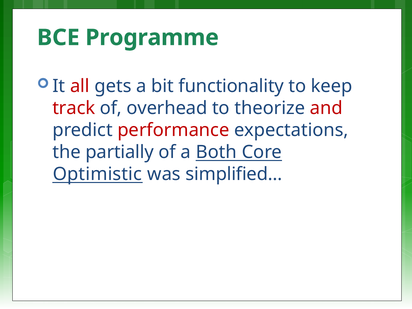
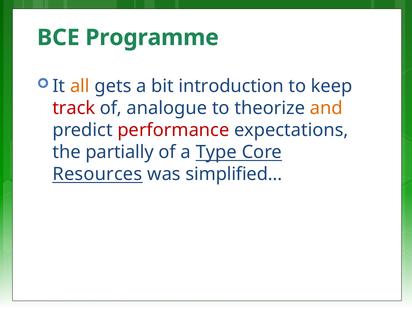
all colour: red -> orange (80, 86)
functionality: functionality -> introduction (231, 86)
overhead: overhead -> analogue (167, 108)
and colour: red -> orange (326, 108)
Both: Both -> Type (216, 152)
Optimistic: Optimistic -> Resources (97, 174)
